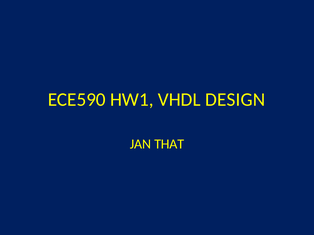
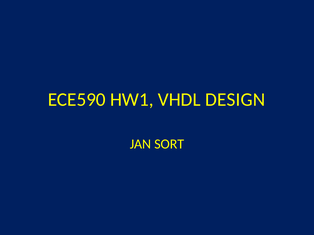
THAT: THAT -> SORT (169, 144)
